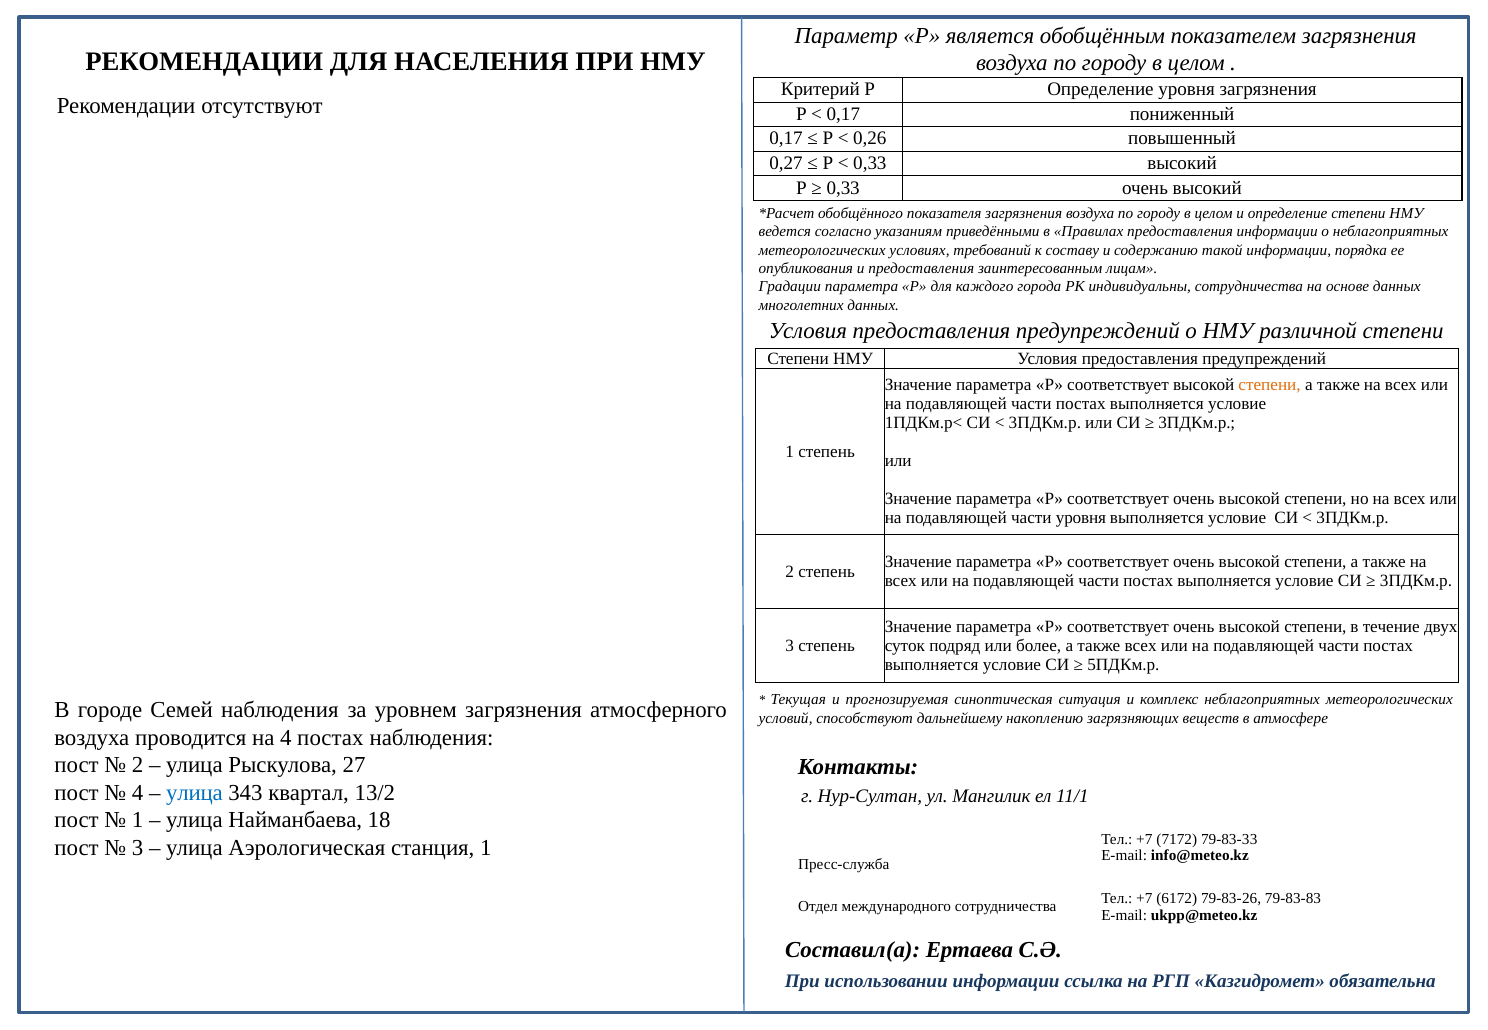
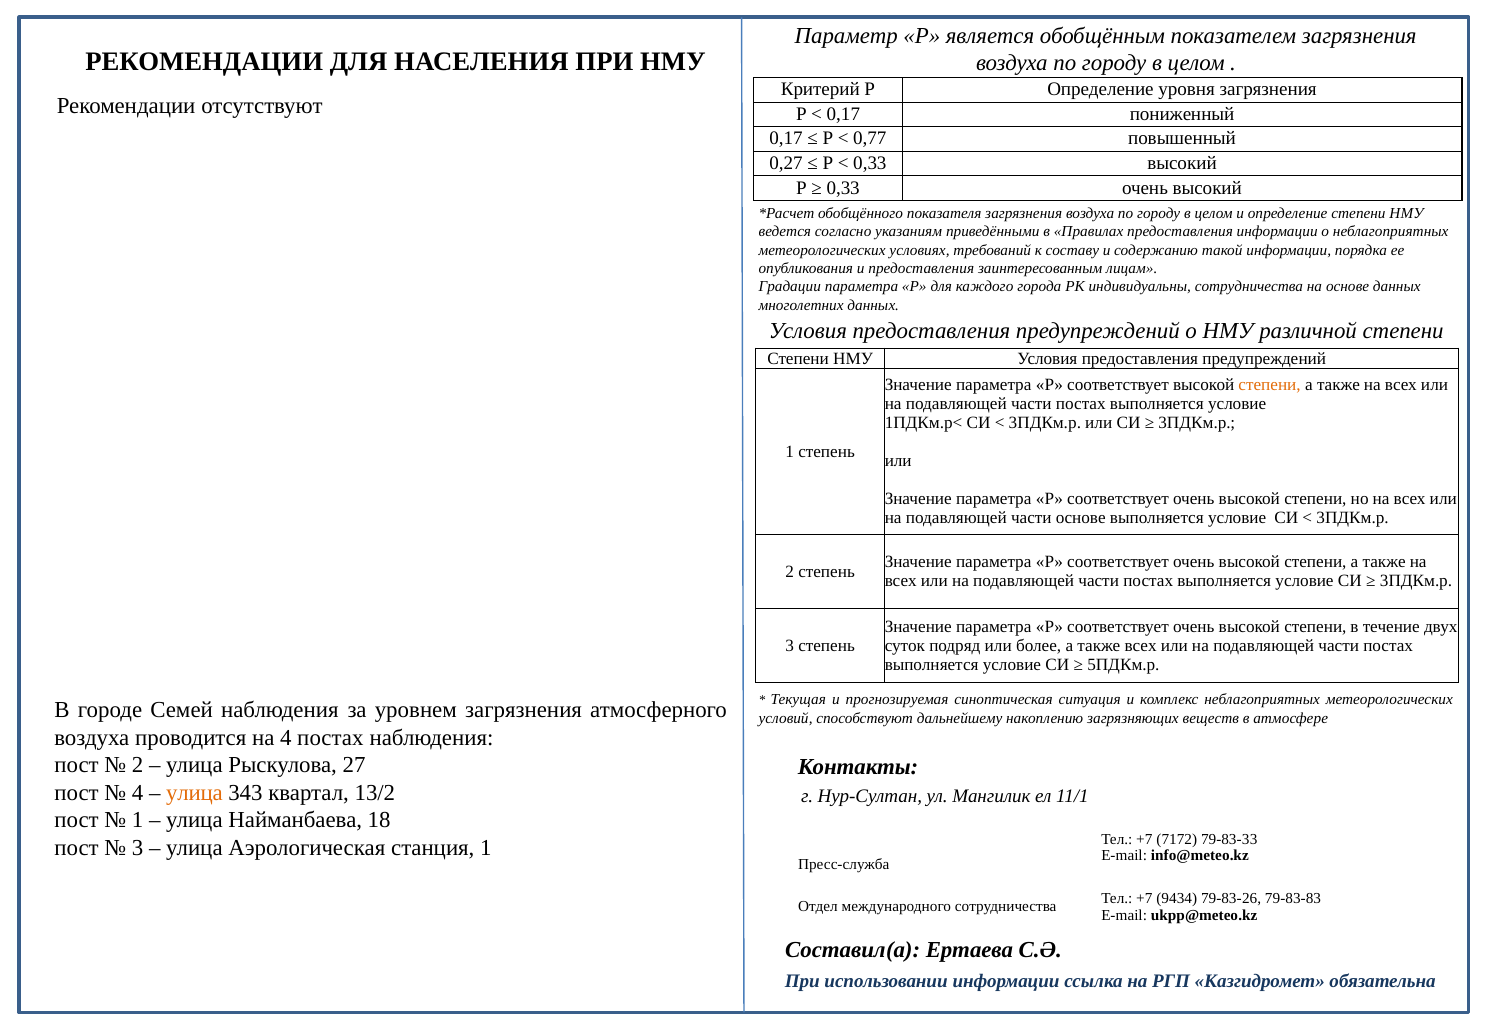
0,26: 0,26 -> 0,77 (870, 139)
части уровня: уровня -> основе (1081, 518)
улица colour: blue -> orange (194, 793)
6172: 6172 -> 9434 (1177, 899)
